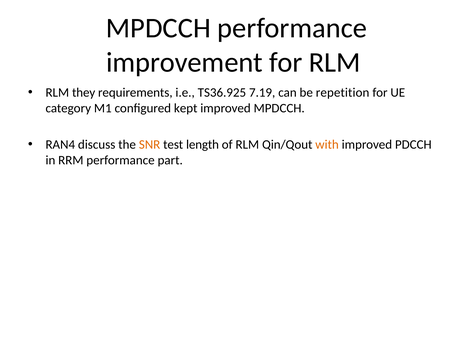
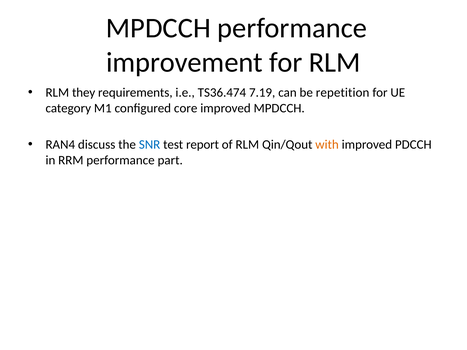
TS36.925: TS36.925 -> TS36.474 (222, 93)
kept: kept -> core (186, 108)
SNR colour: orange -> blue (150, 145)
length: length -> report (203, 145)
